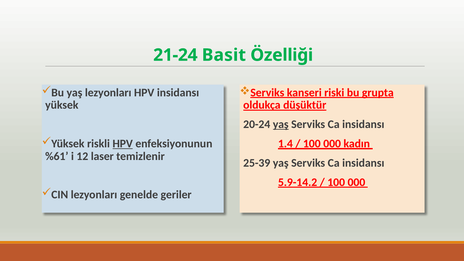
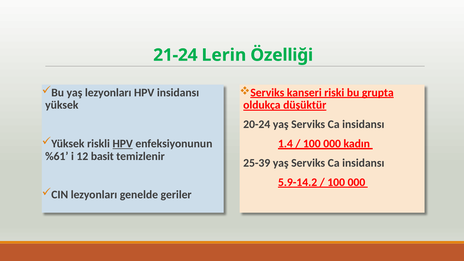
Basit: Basit -> Lerin (224, 55)
yaş underline: present -> none (281, 124)
laser: laser -> basit (102, 156)
